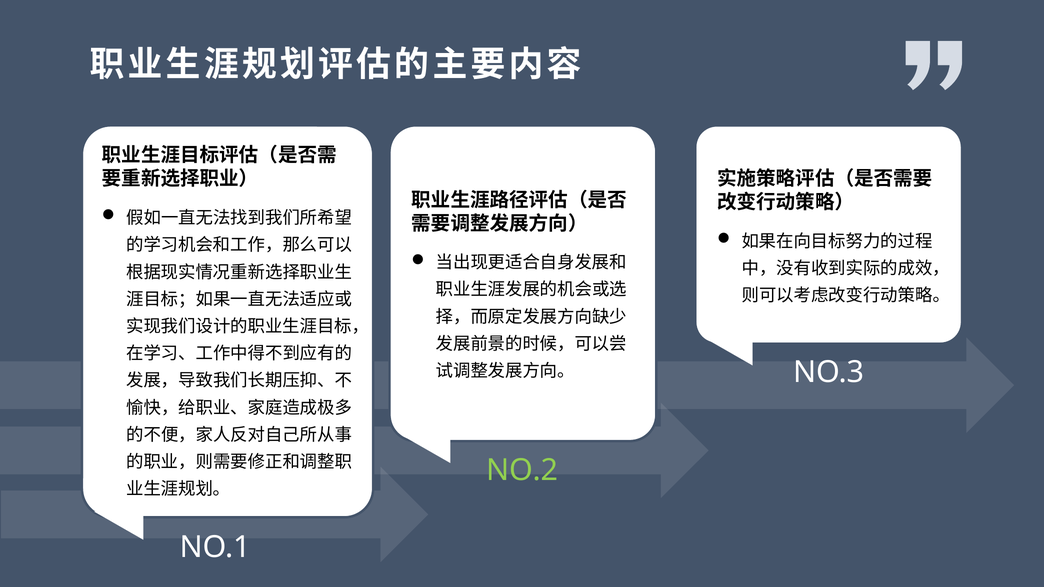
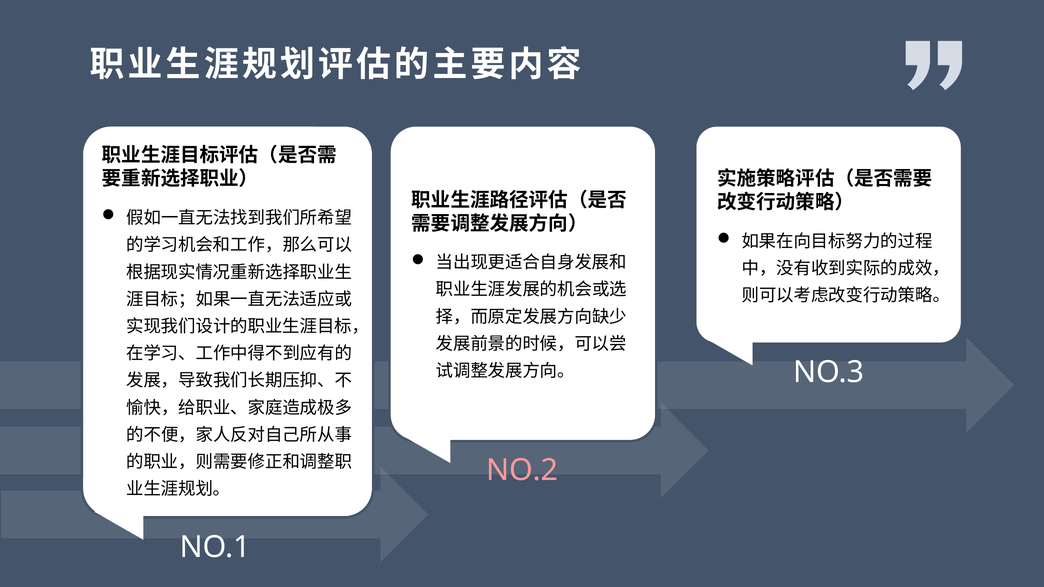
NO.2 colour: light green -> pink (522, 470)
